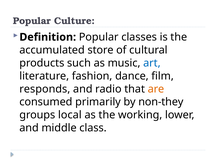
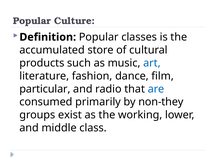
responds: responds -> particular (45, 89)
are colour: orange -> blue (156, 89)
local: local -> exist (70, 115)
